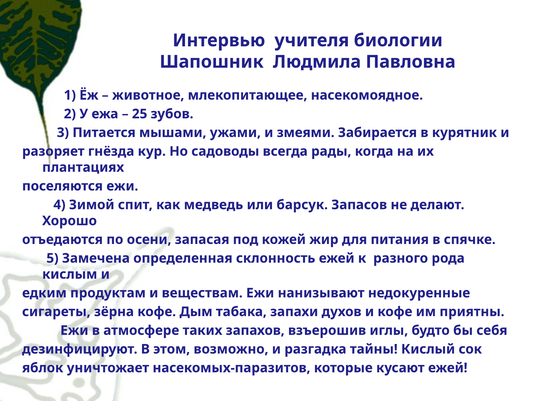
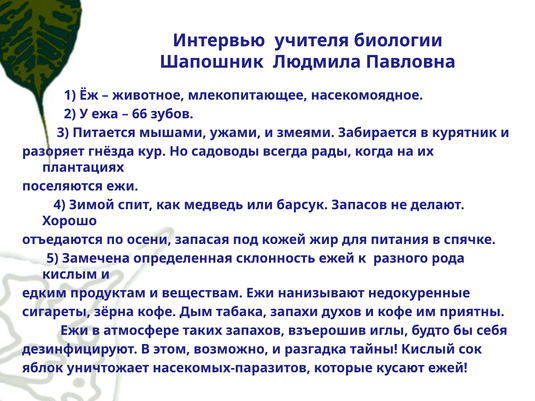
25: 25 -> 66 (140, 114)
